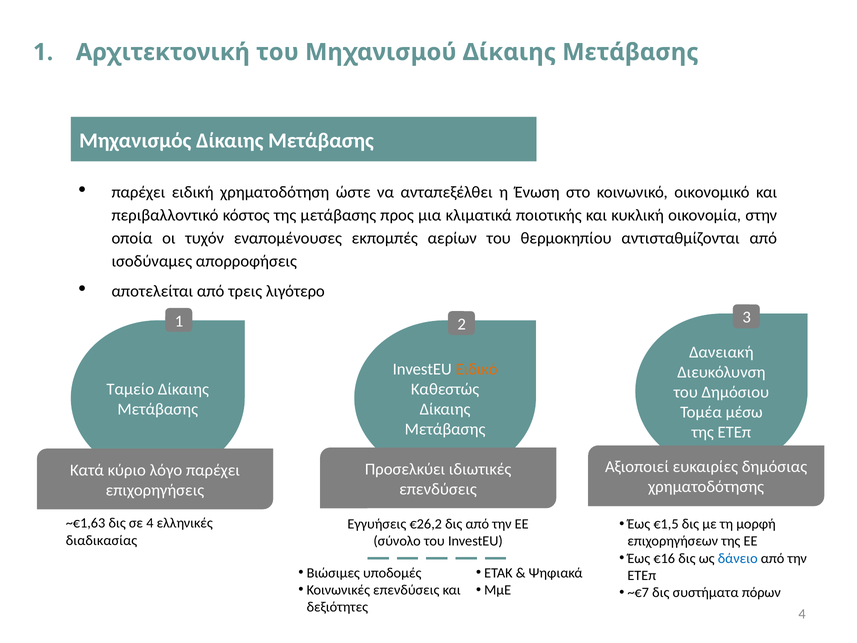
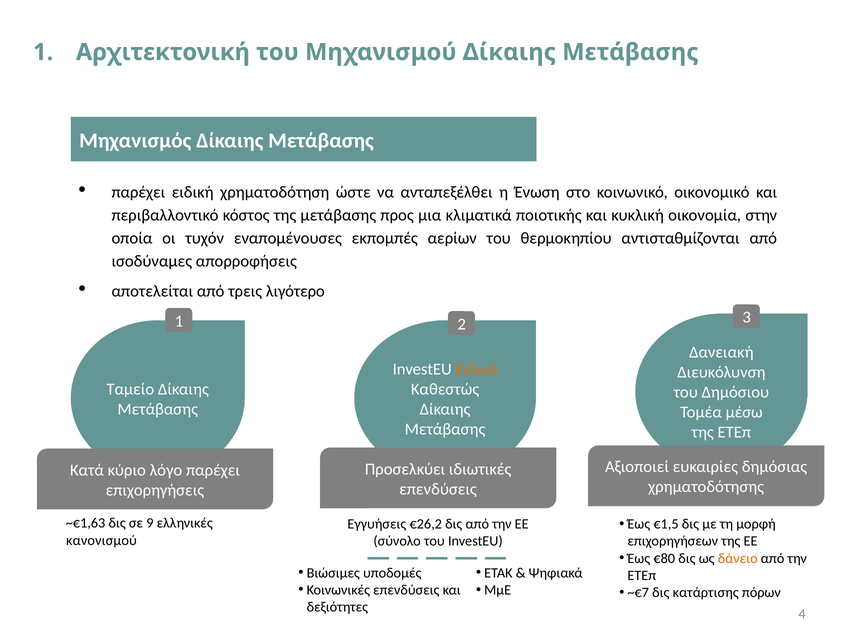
σε 4: 4 -> 9 (150, 523)
διαδικασίας: διαδικασίας -> κανονισμού (101, 540)
€16: €16 -> €80 (664, 558)
δάνειο colour: blue -> orange (738, 558)
συστήματα: συστήματα -> κατάρτισης (706, 592)
